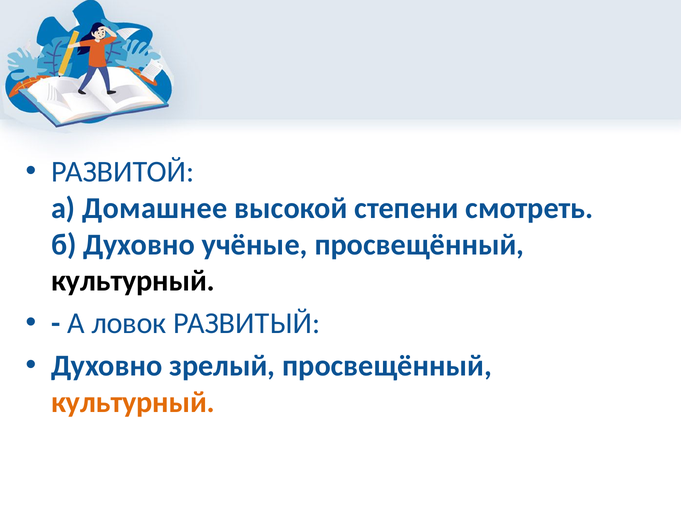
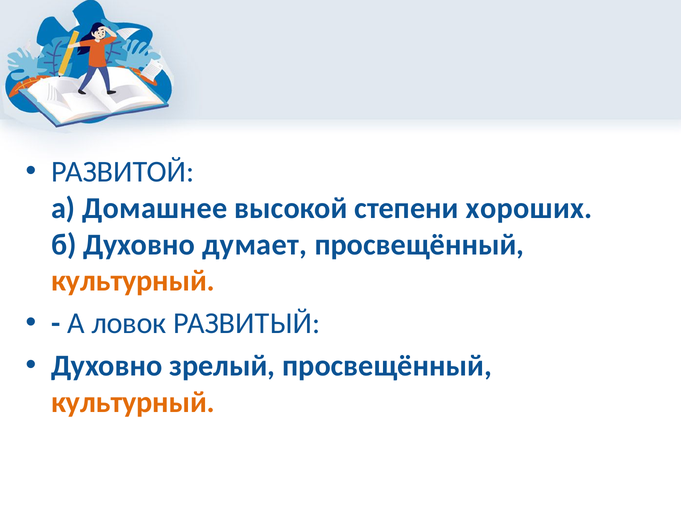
смотреть: смотреть -> хороших (529, 208)
учёные: учёные -> думает (255, 244)
культурный colour: black -> orange (133, 281)
